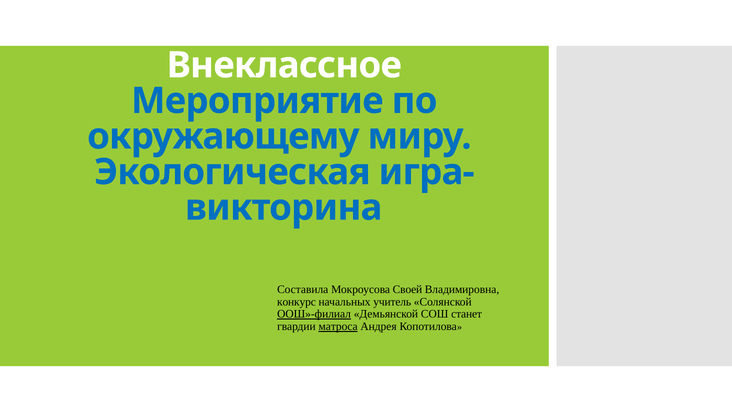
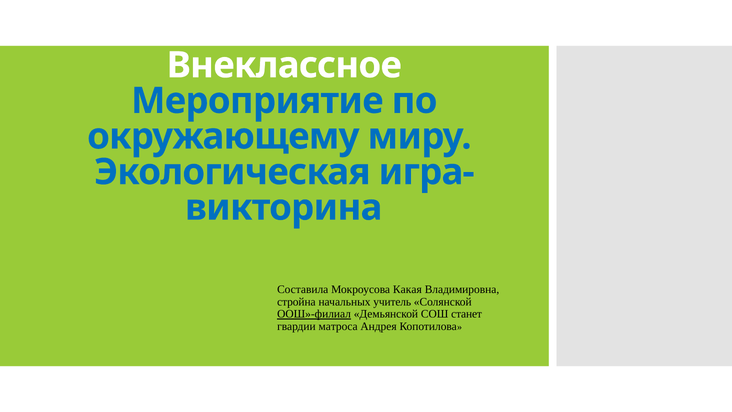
Своей: Своей -> Какая (407, 289)
конкурс: конкурс -> стройна (296, 302)
матроса underline: present -> none (338, 326)
